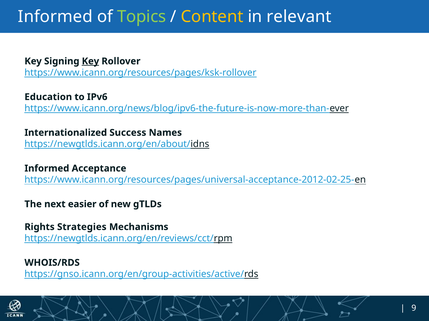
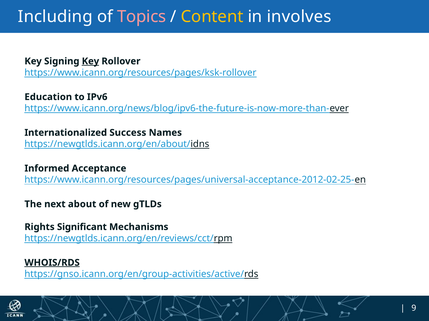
Informed: Informed -> Including (55, 17)
Topics colour: light green -> pink (142, 17)
relevant: relevant -> involves (299, 17)
easier: easier -> about (82, 205)
Strategies: Strategies -> Significant (82, 227)
WHOIS/RDS underline: none -> present (52, 263)
